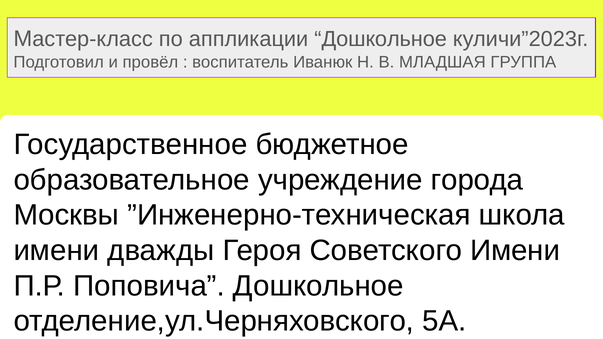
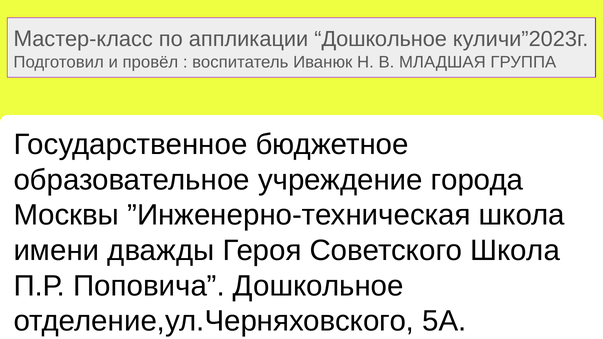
Советского Имени: Имени -> Школа (515, 251)
